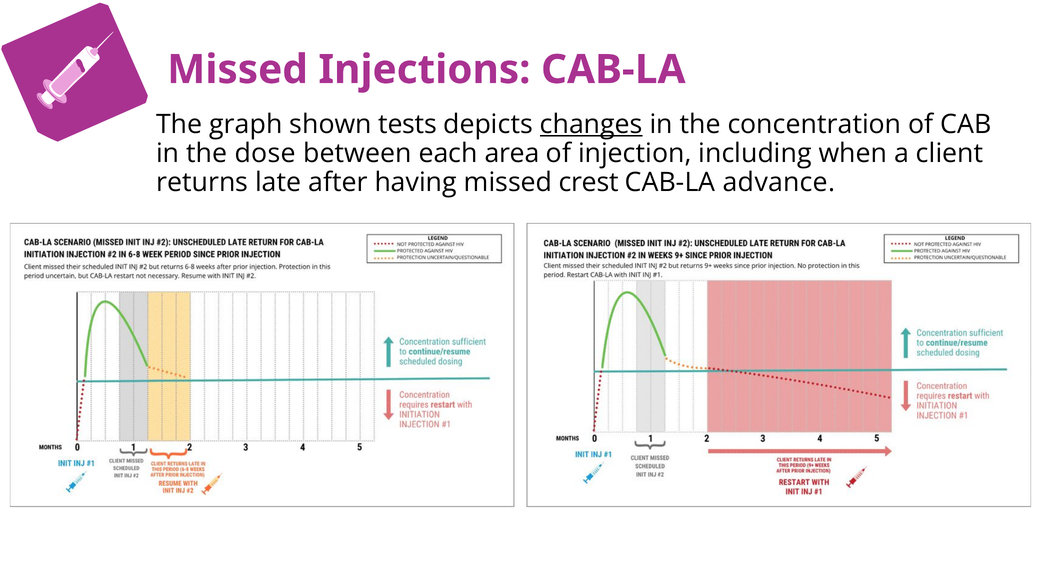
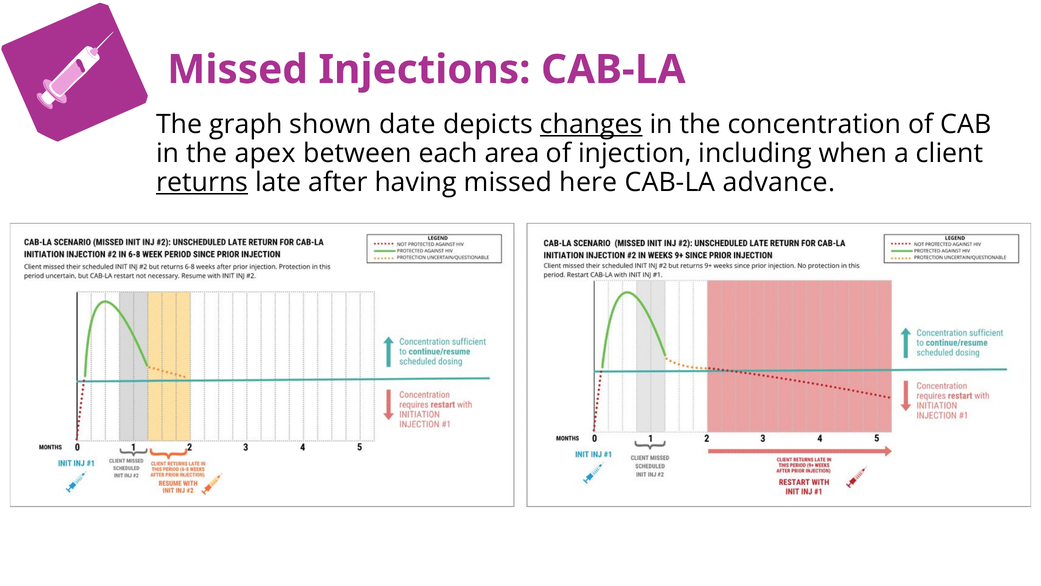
tests: tests -> date (407, 124)
dose: dose -> apex (265, 153)
returns underline: none -> present (202, 182)
crest: crest -> here (588, 182)
